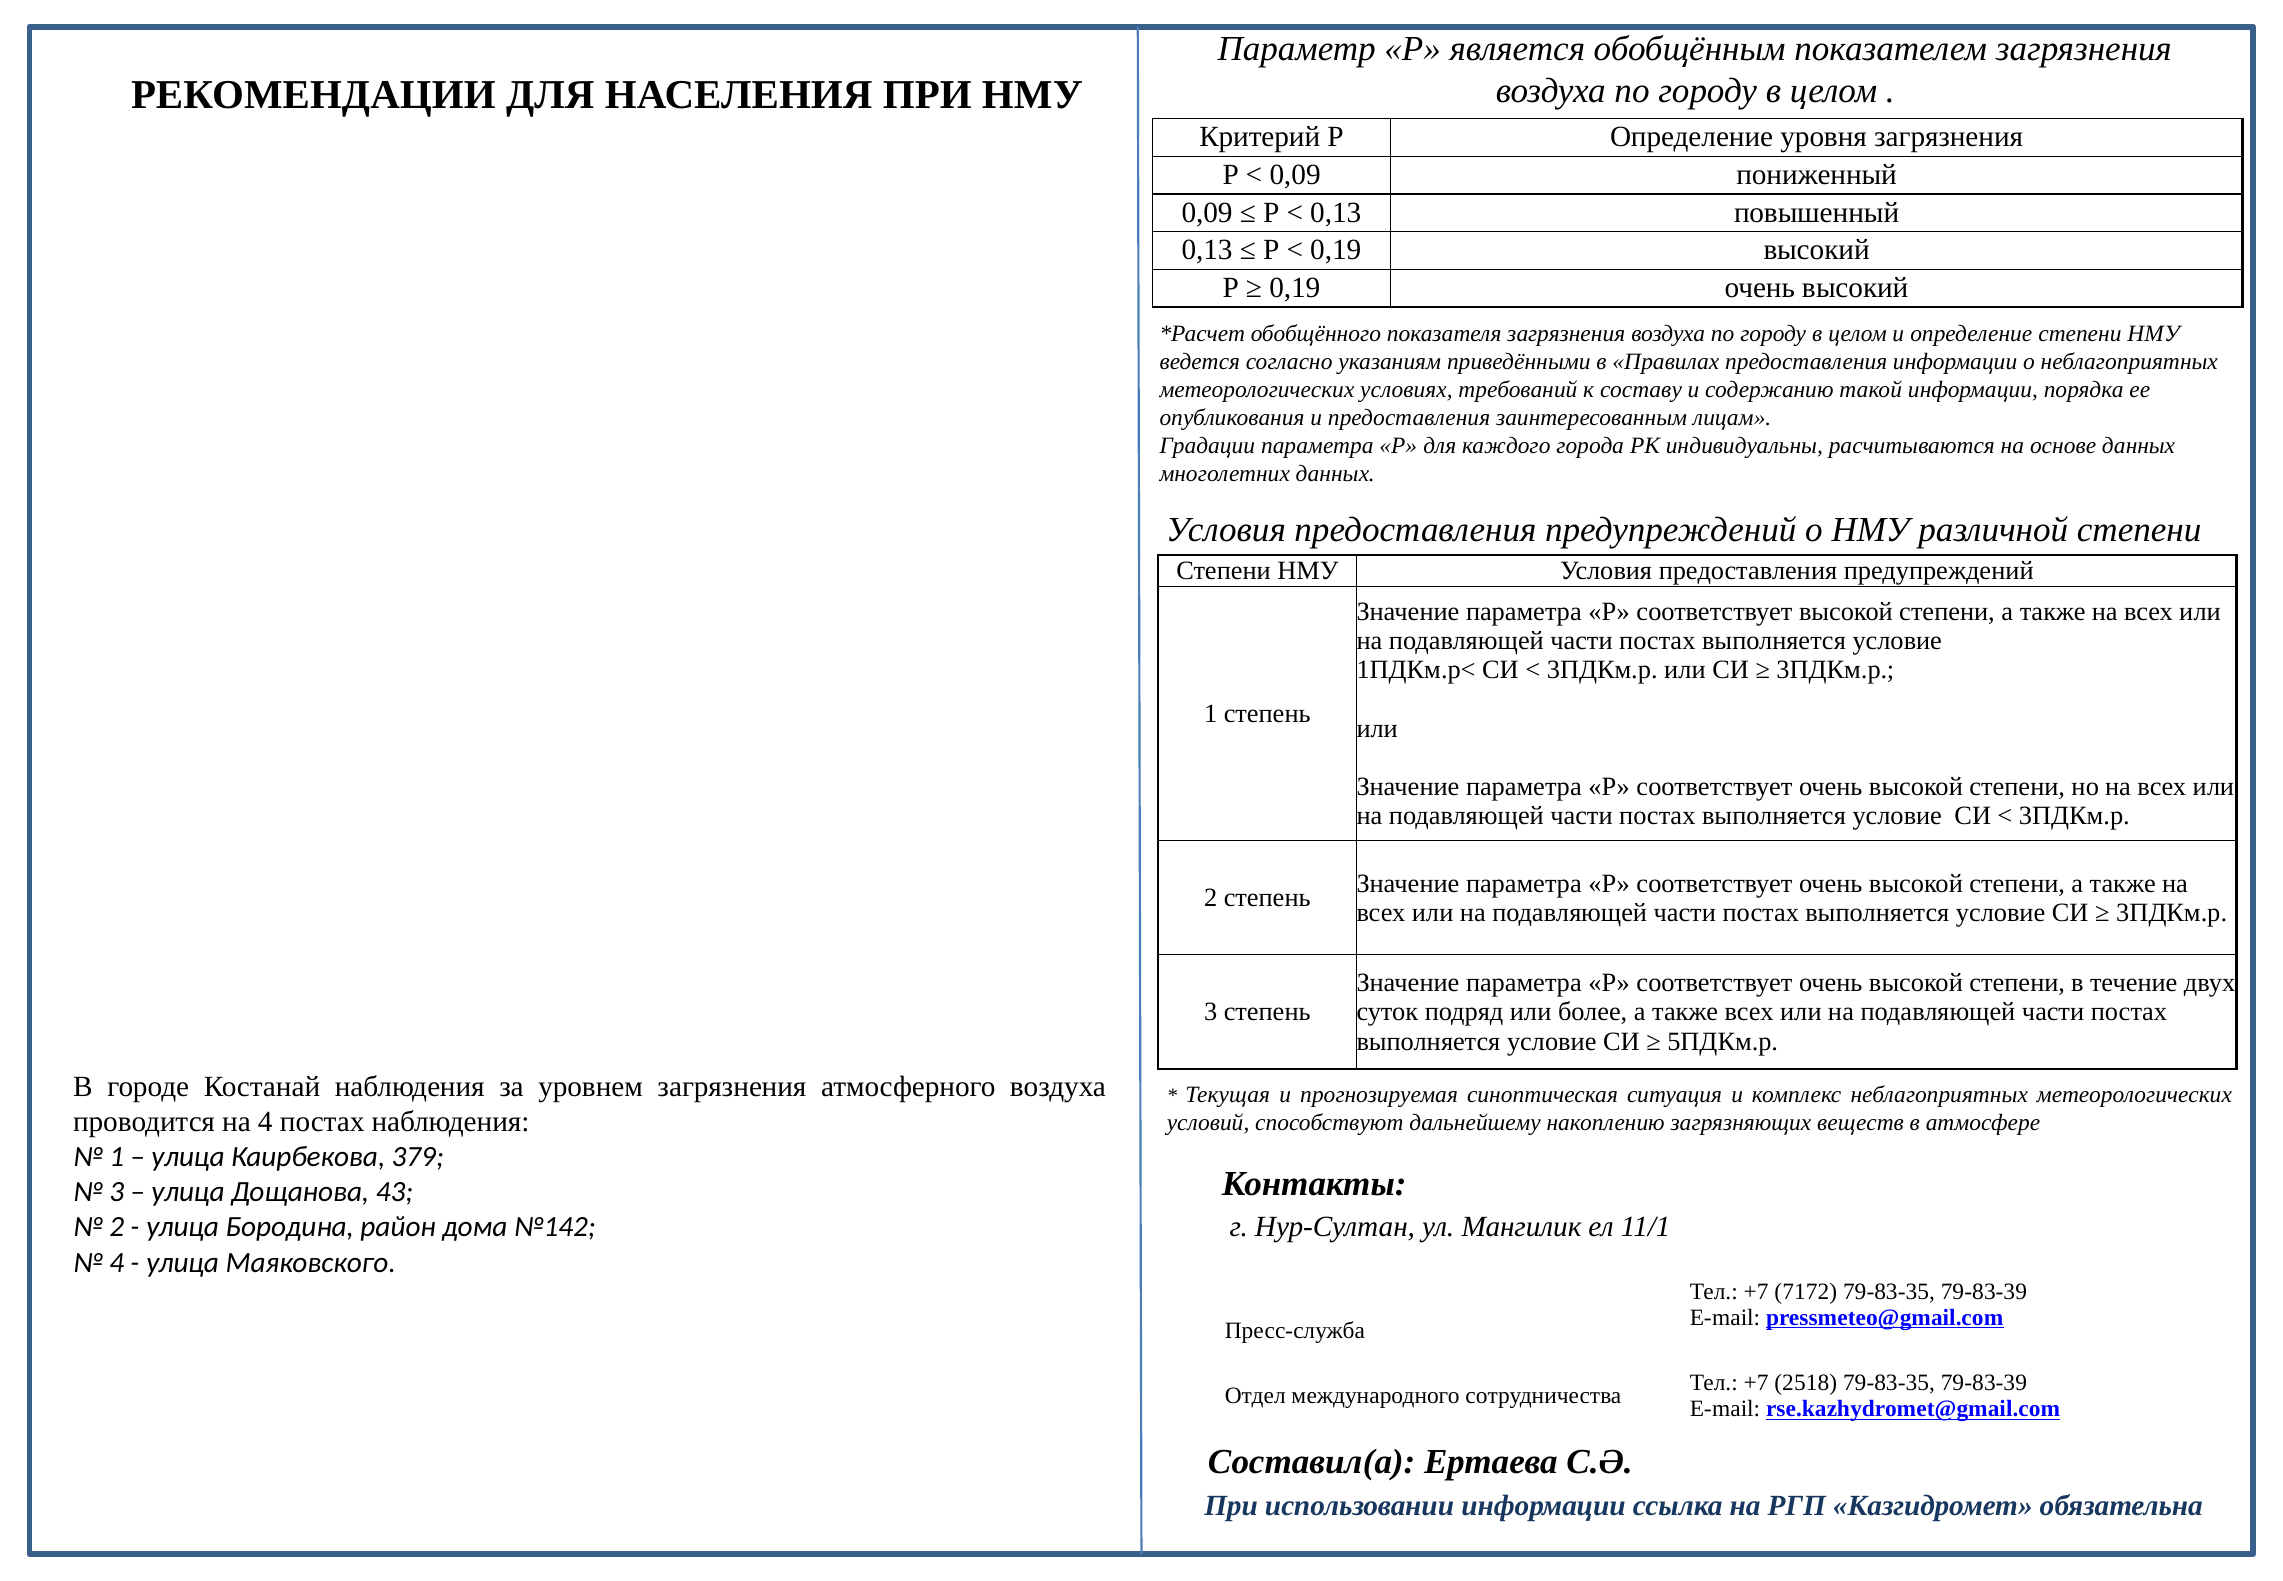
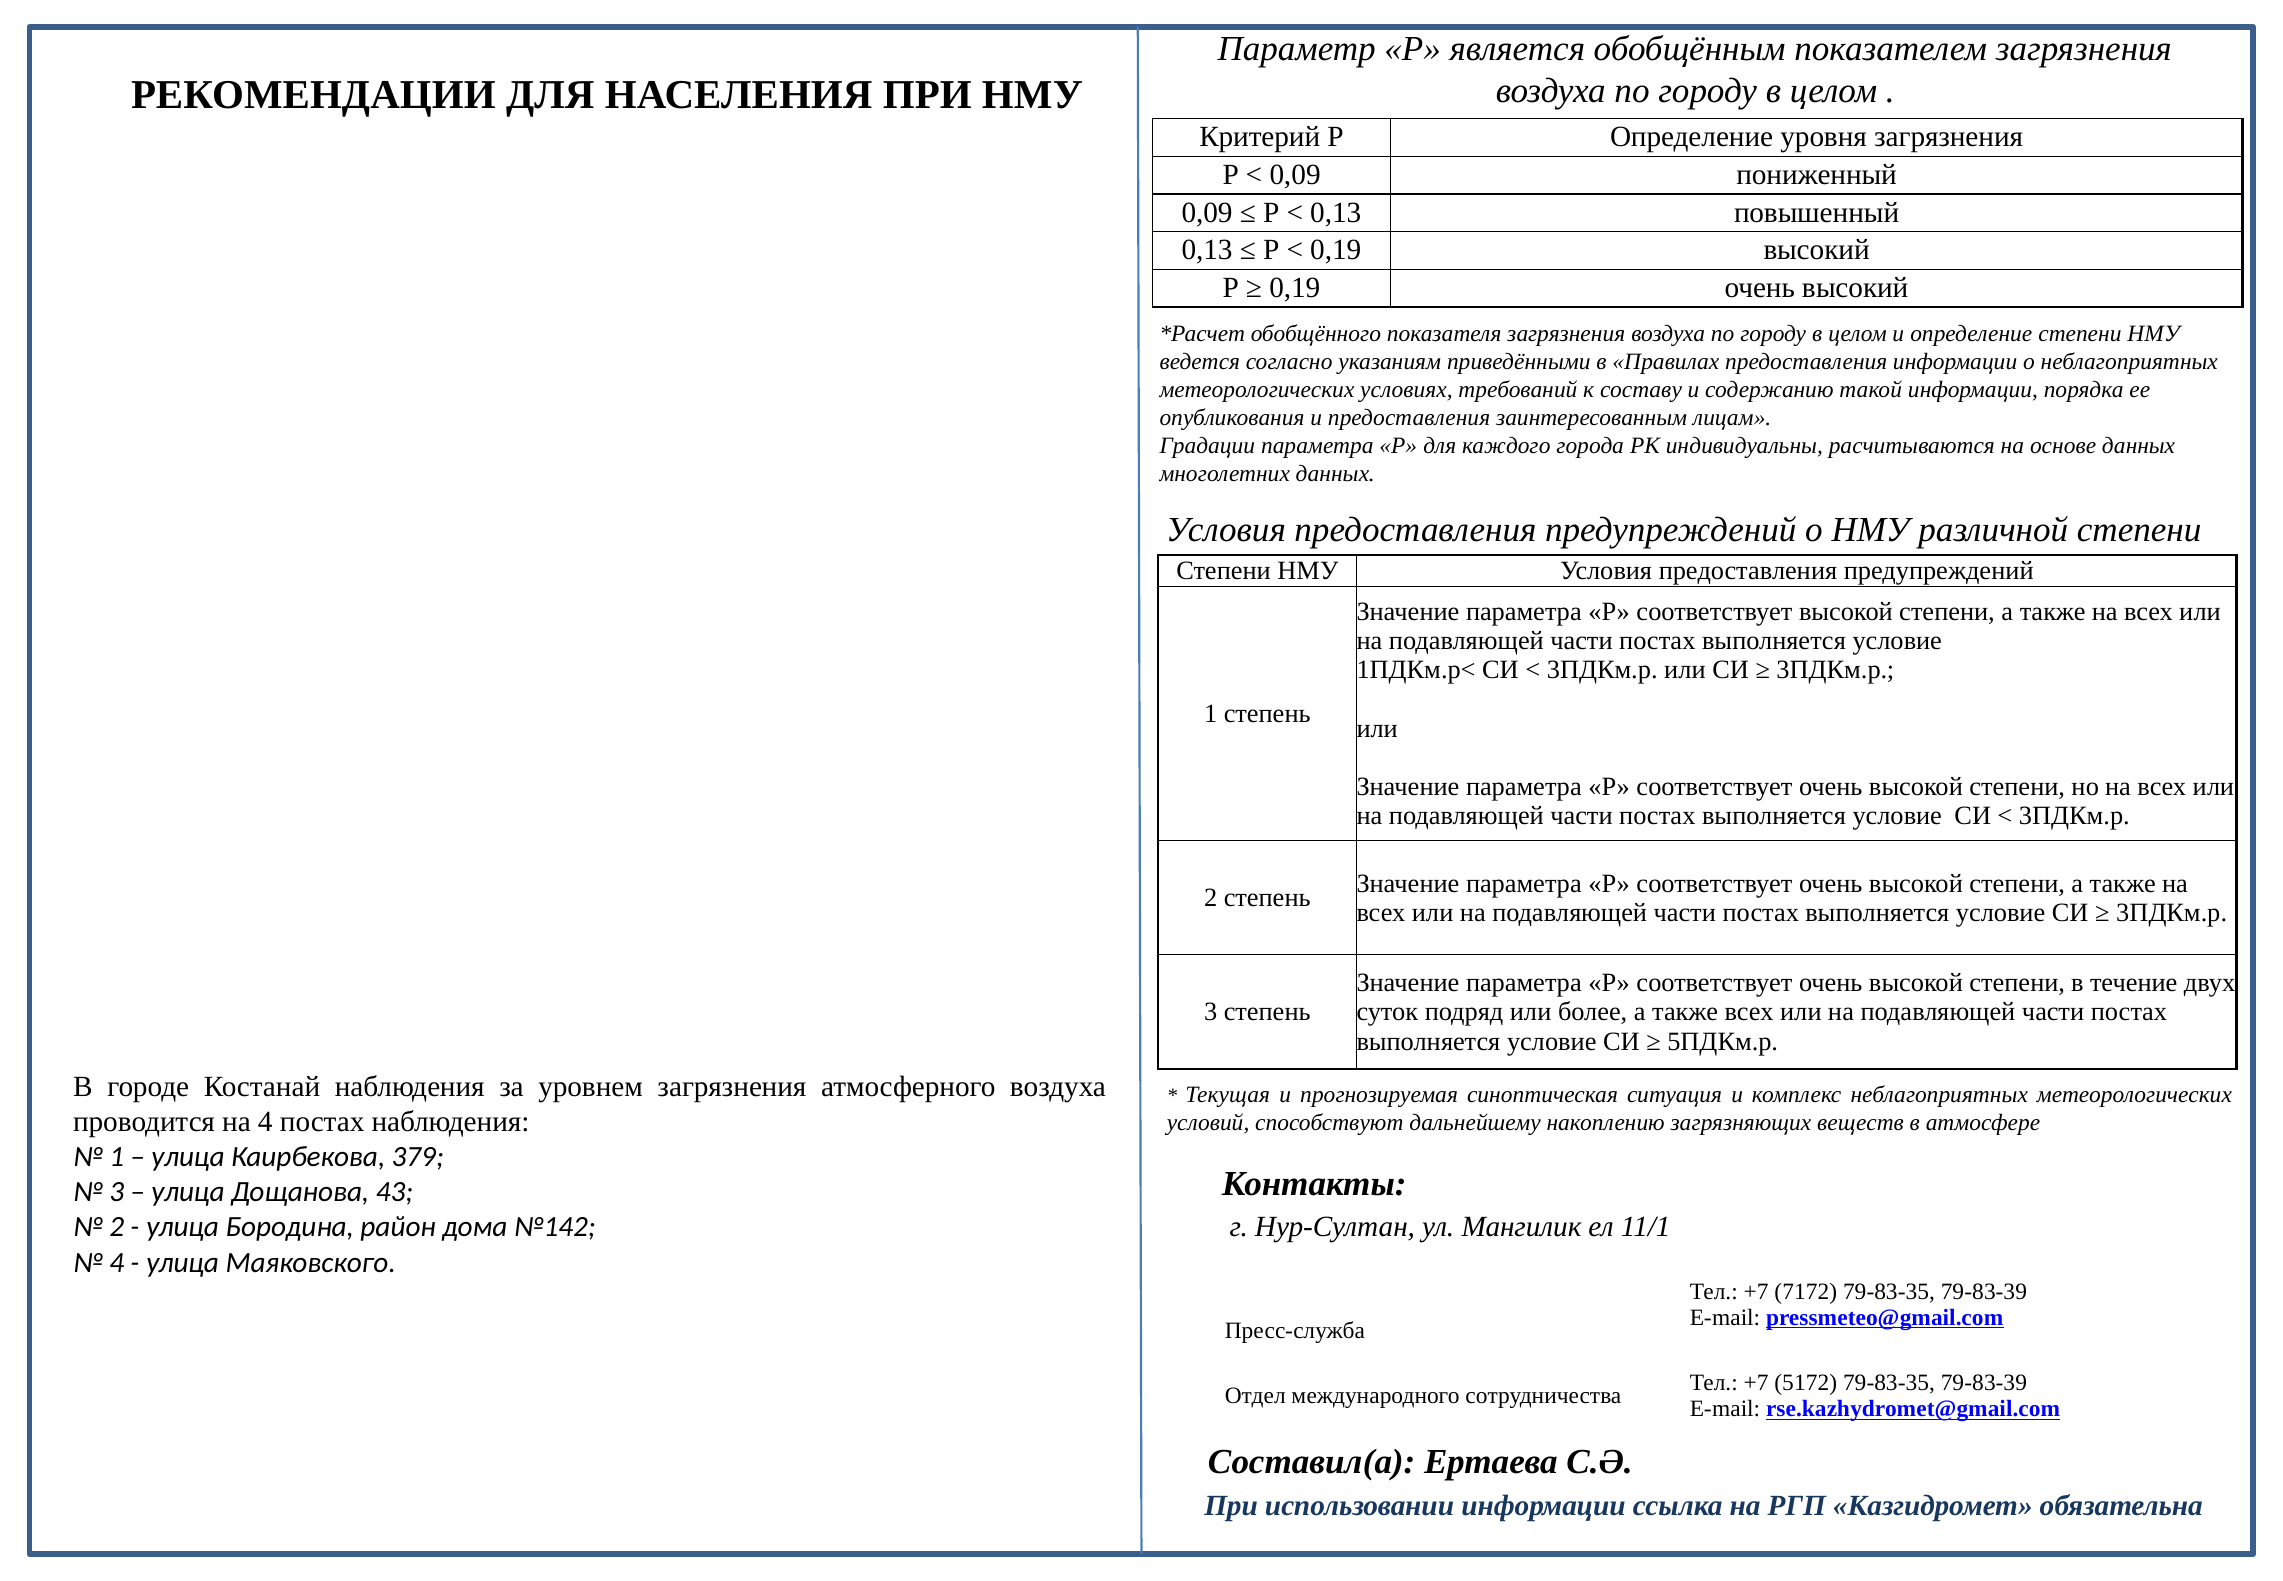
2518: 2518 -> 5172 (1806, 1382)
